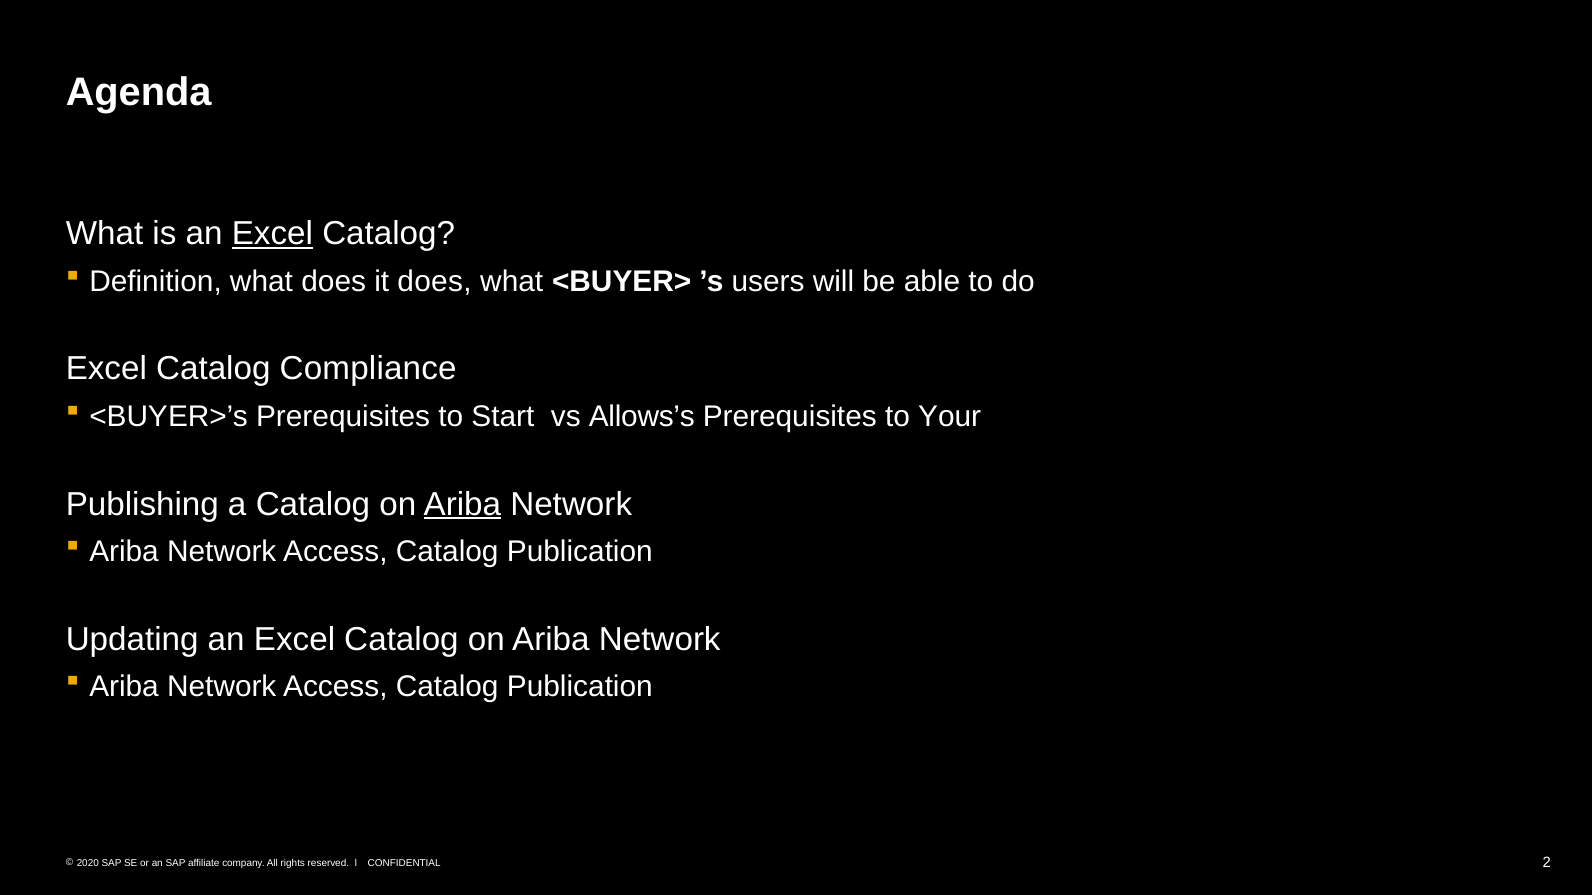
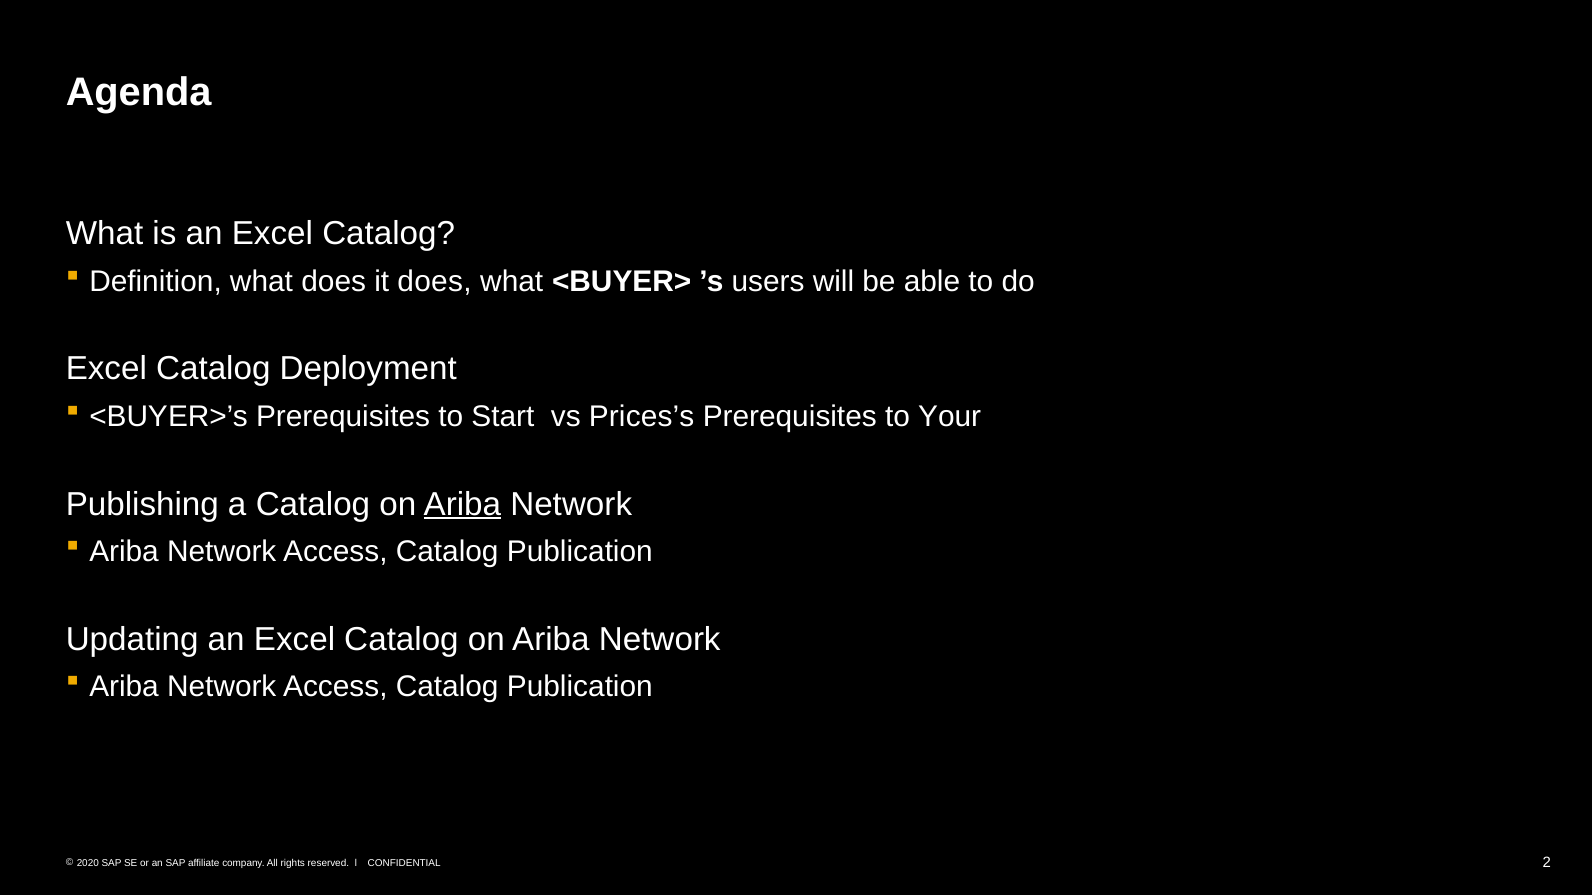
Excel underline: present -> none (272, 234)
Compliance: Compliance -> Deployment (368, 369)
Allows’s: Allows’s -> Prices’s (642, 417)
